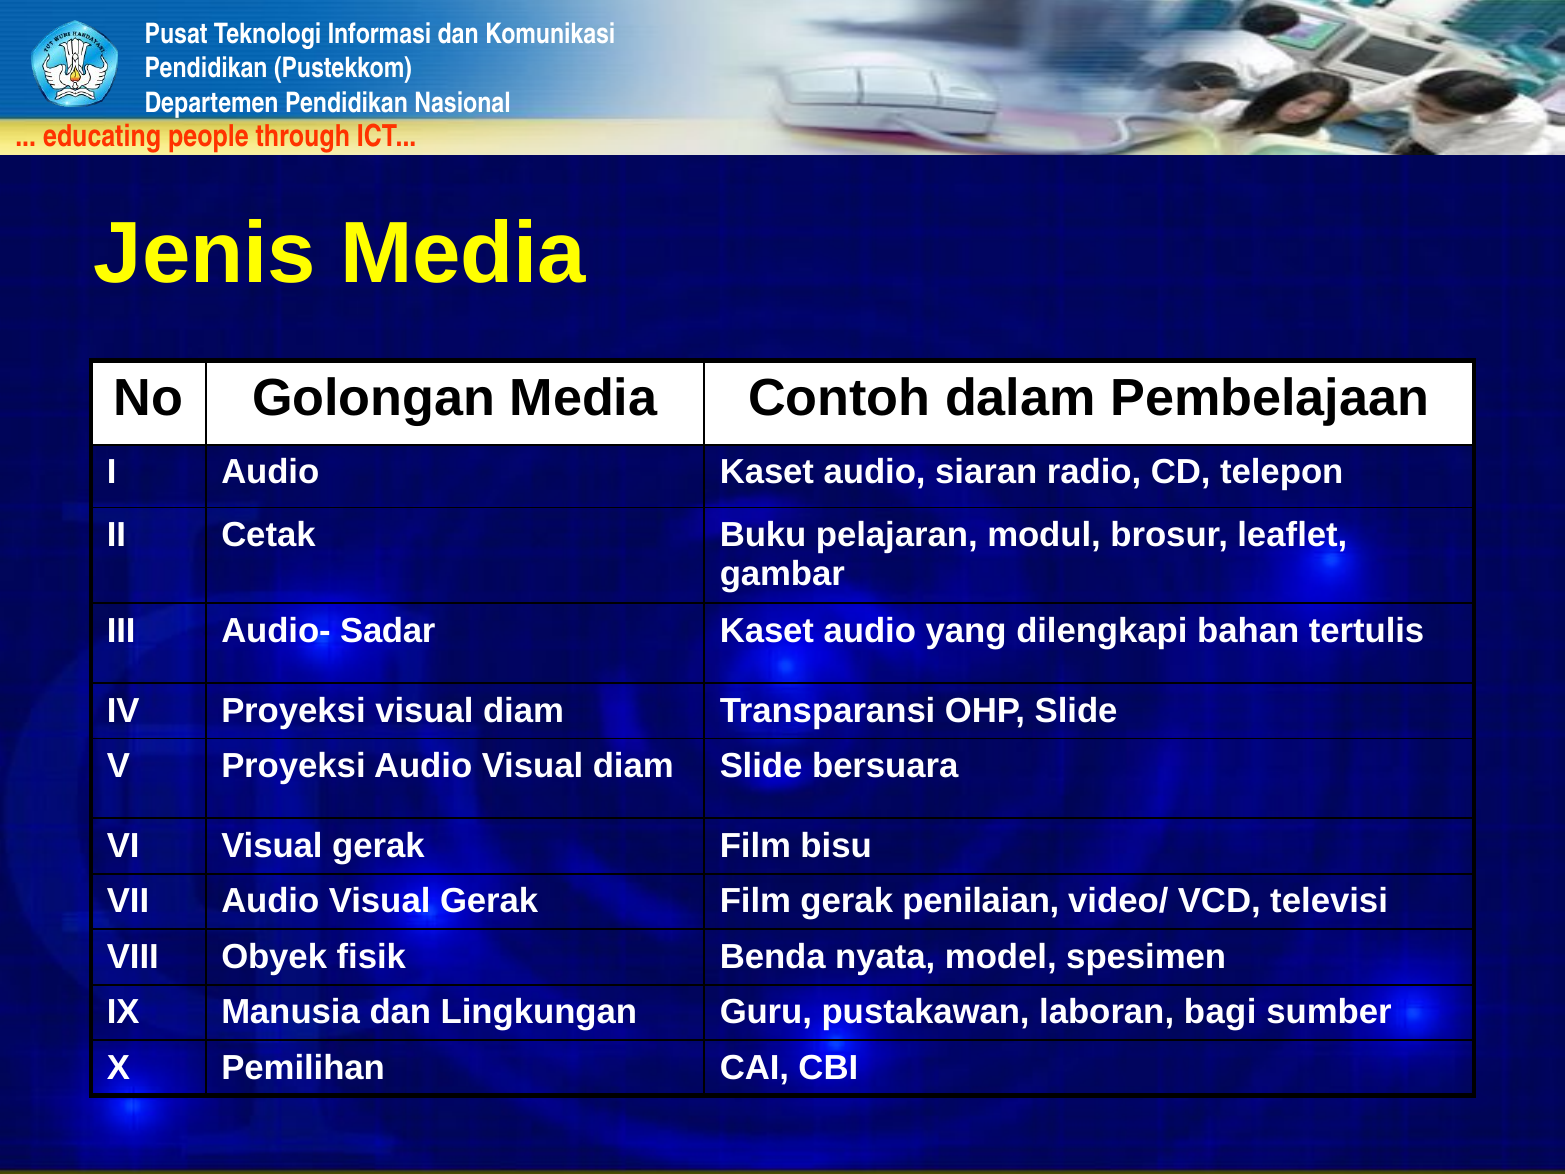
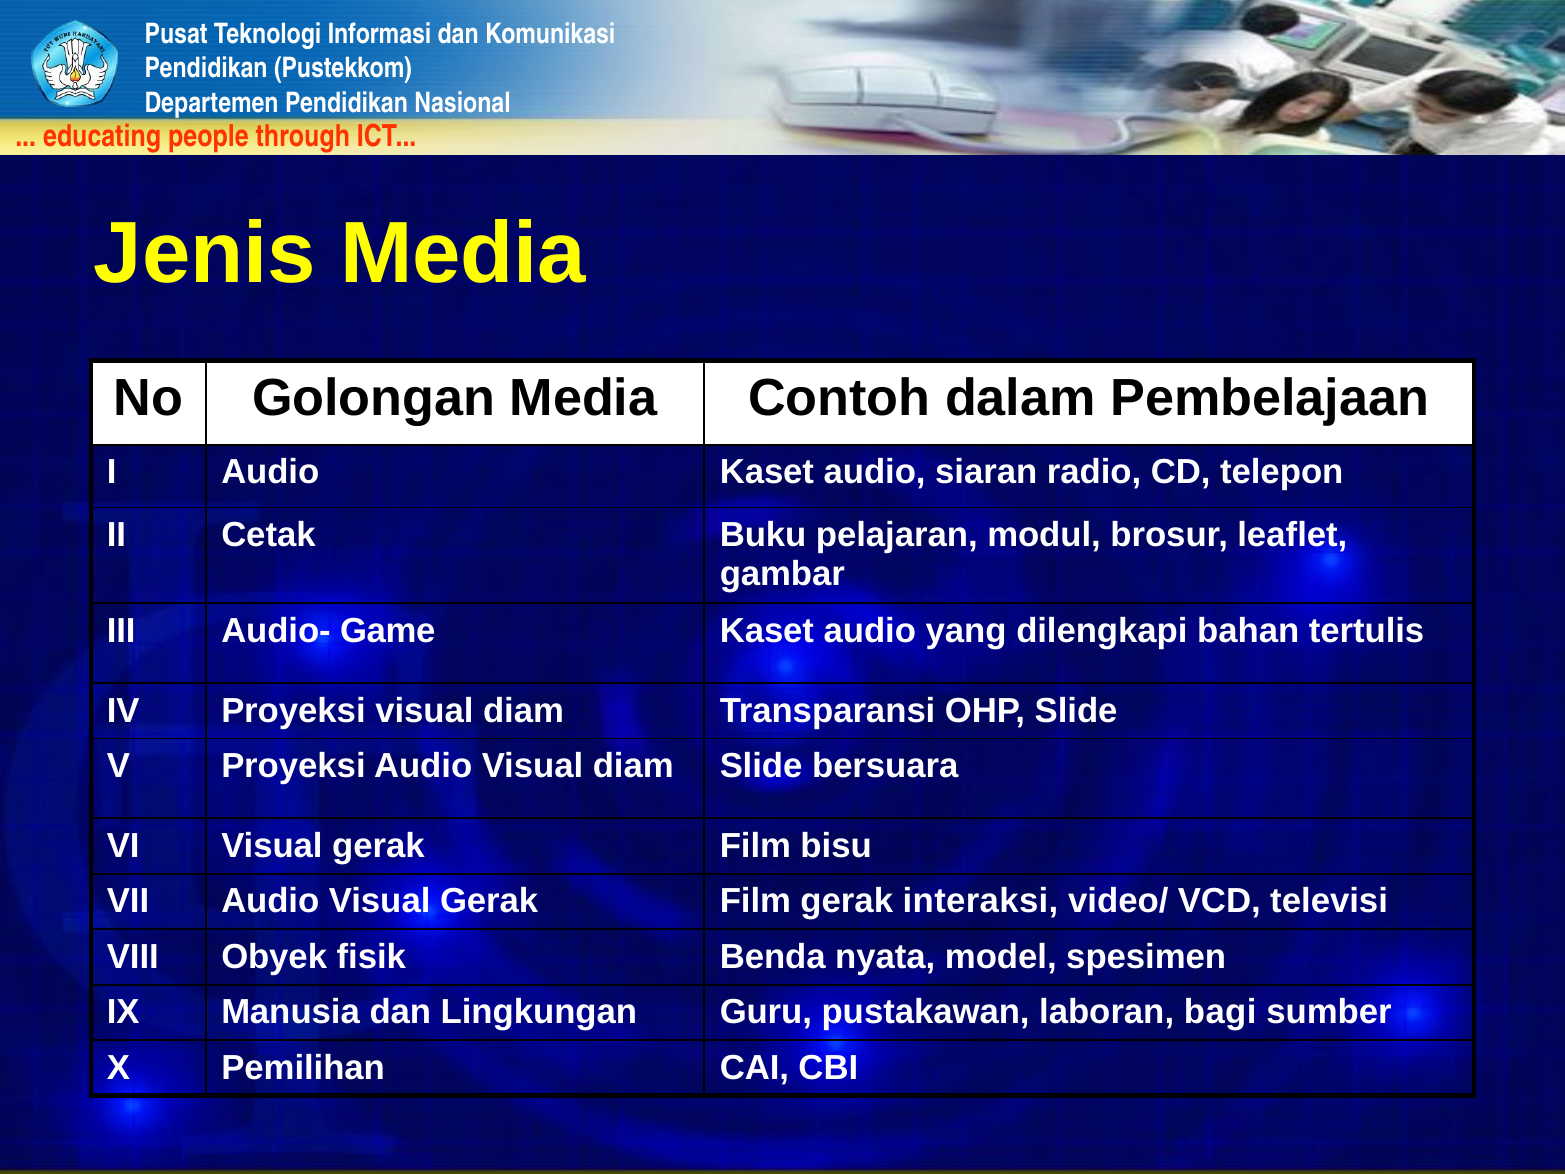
Sadar: Sadar -> Game (388, 631)
penilaian: penilaian -> interaksi (981, 901)
